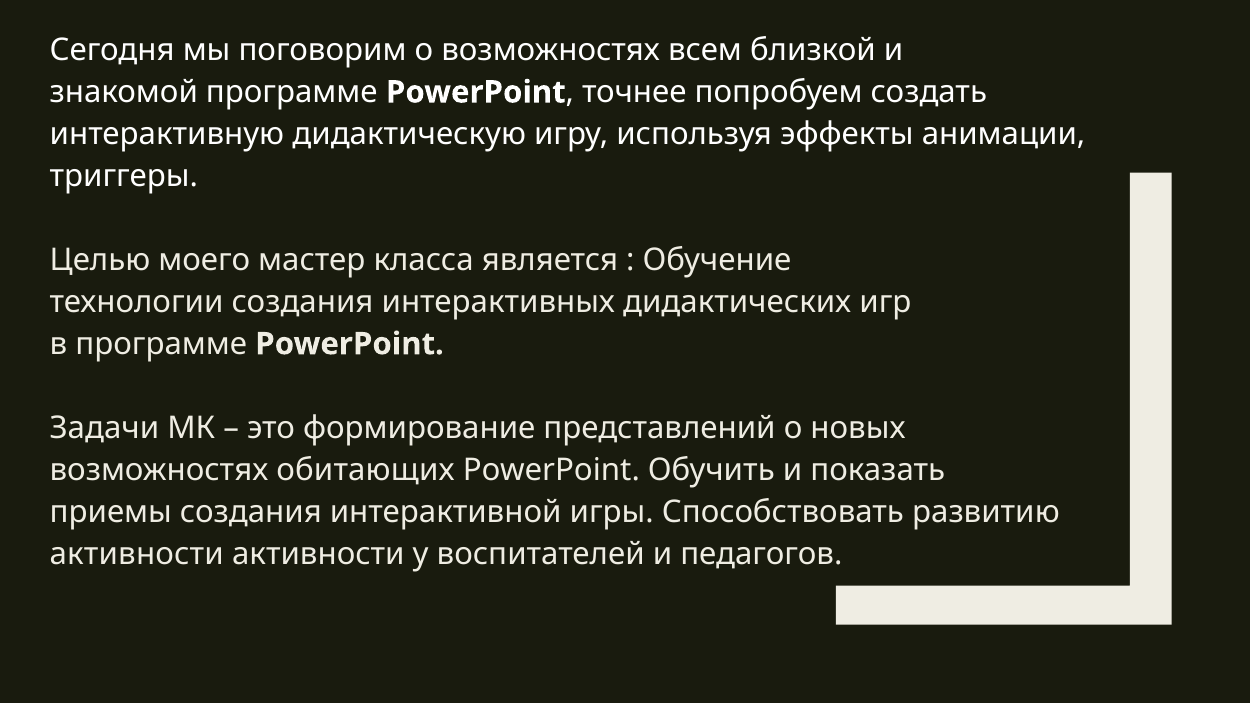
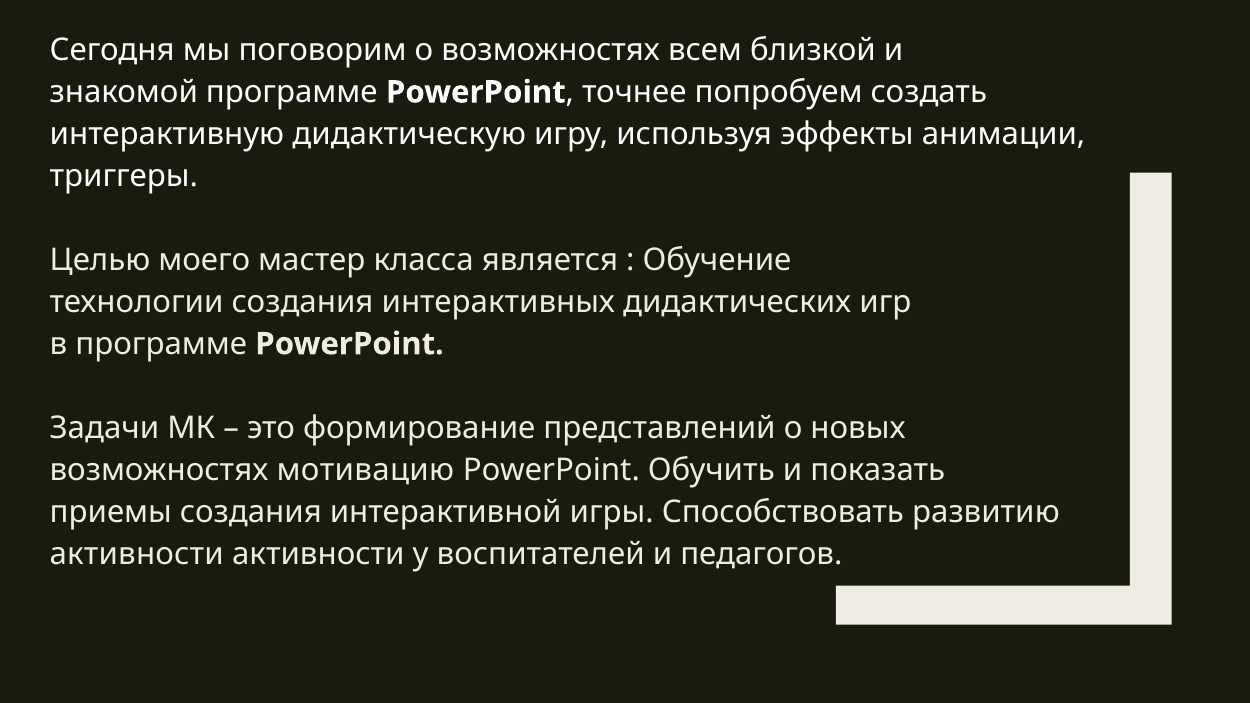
обитающих: обитающих -> мотивацию (365, 470)
